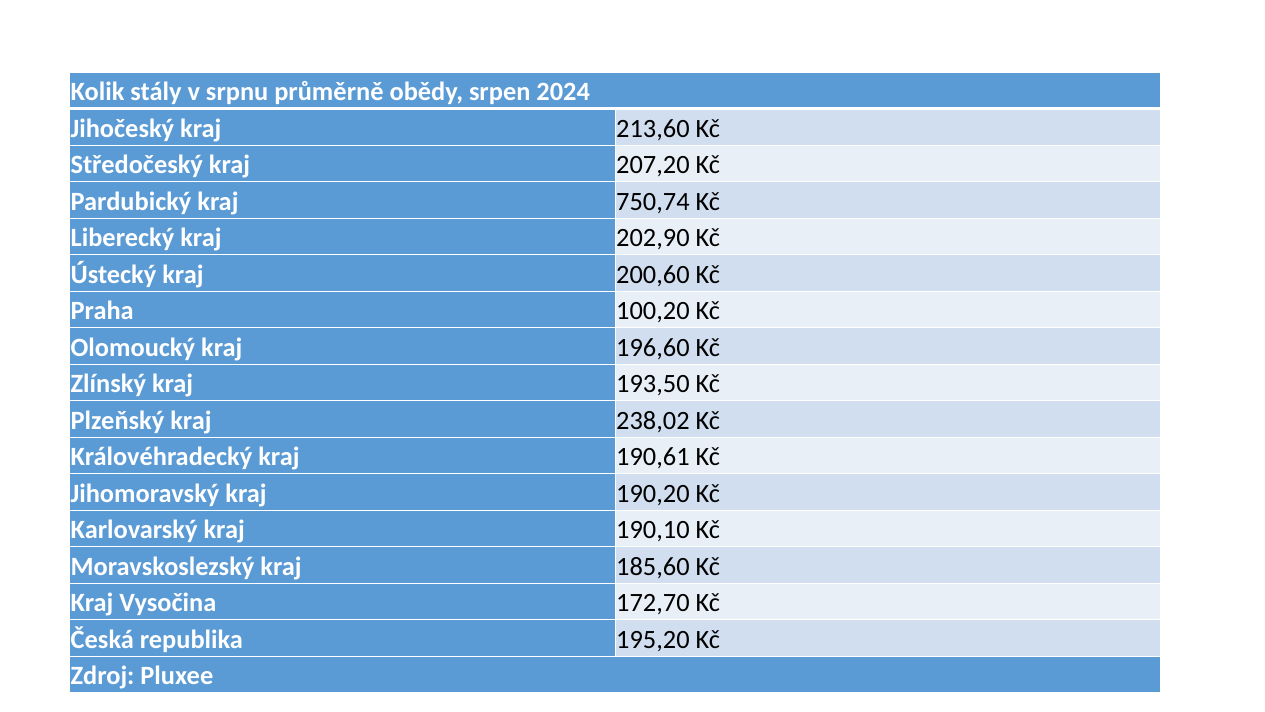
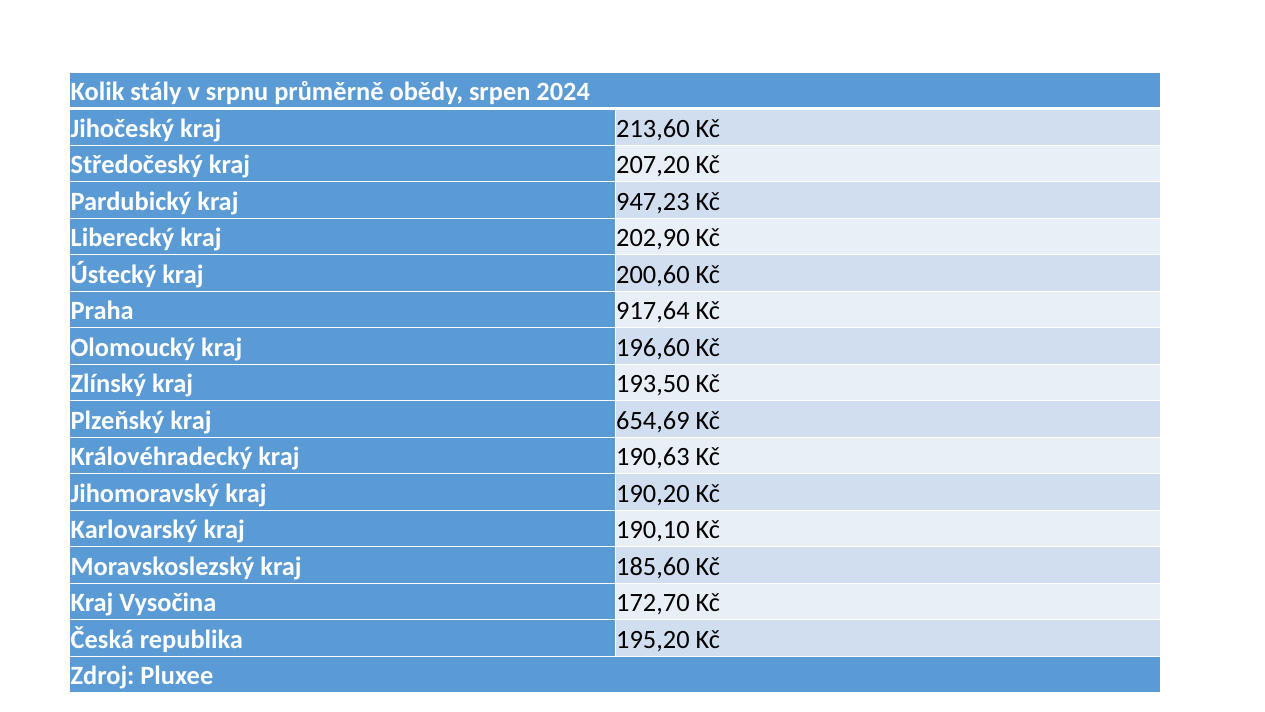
750,74: 750,74 -> 947,23 (653, 201)
100,20: 100,20 -> 917,64 (653, 311)
238,02: 238,02 -> 654,69 (653, 420)
190,61: 190,61 -> 190,63 (653, 457)
